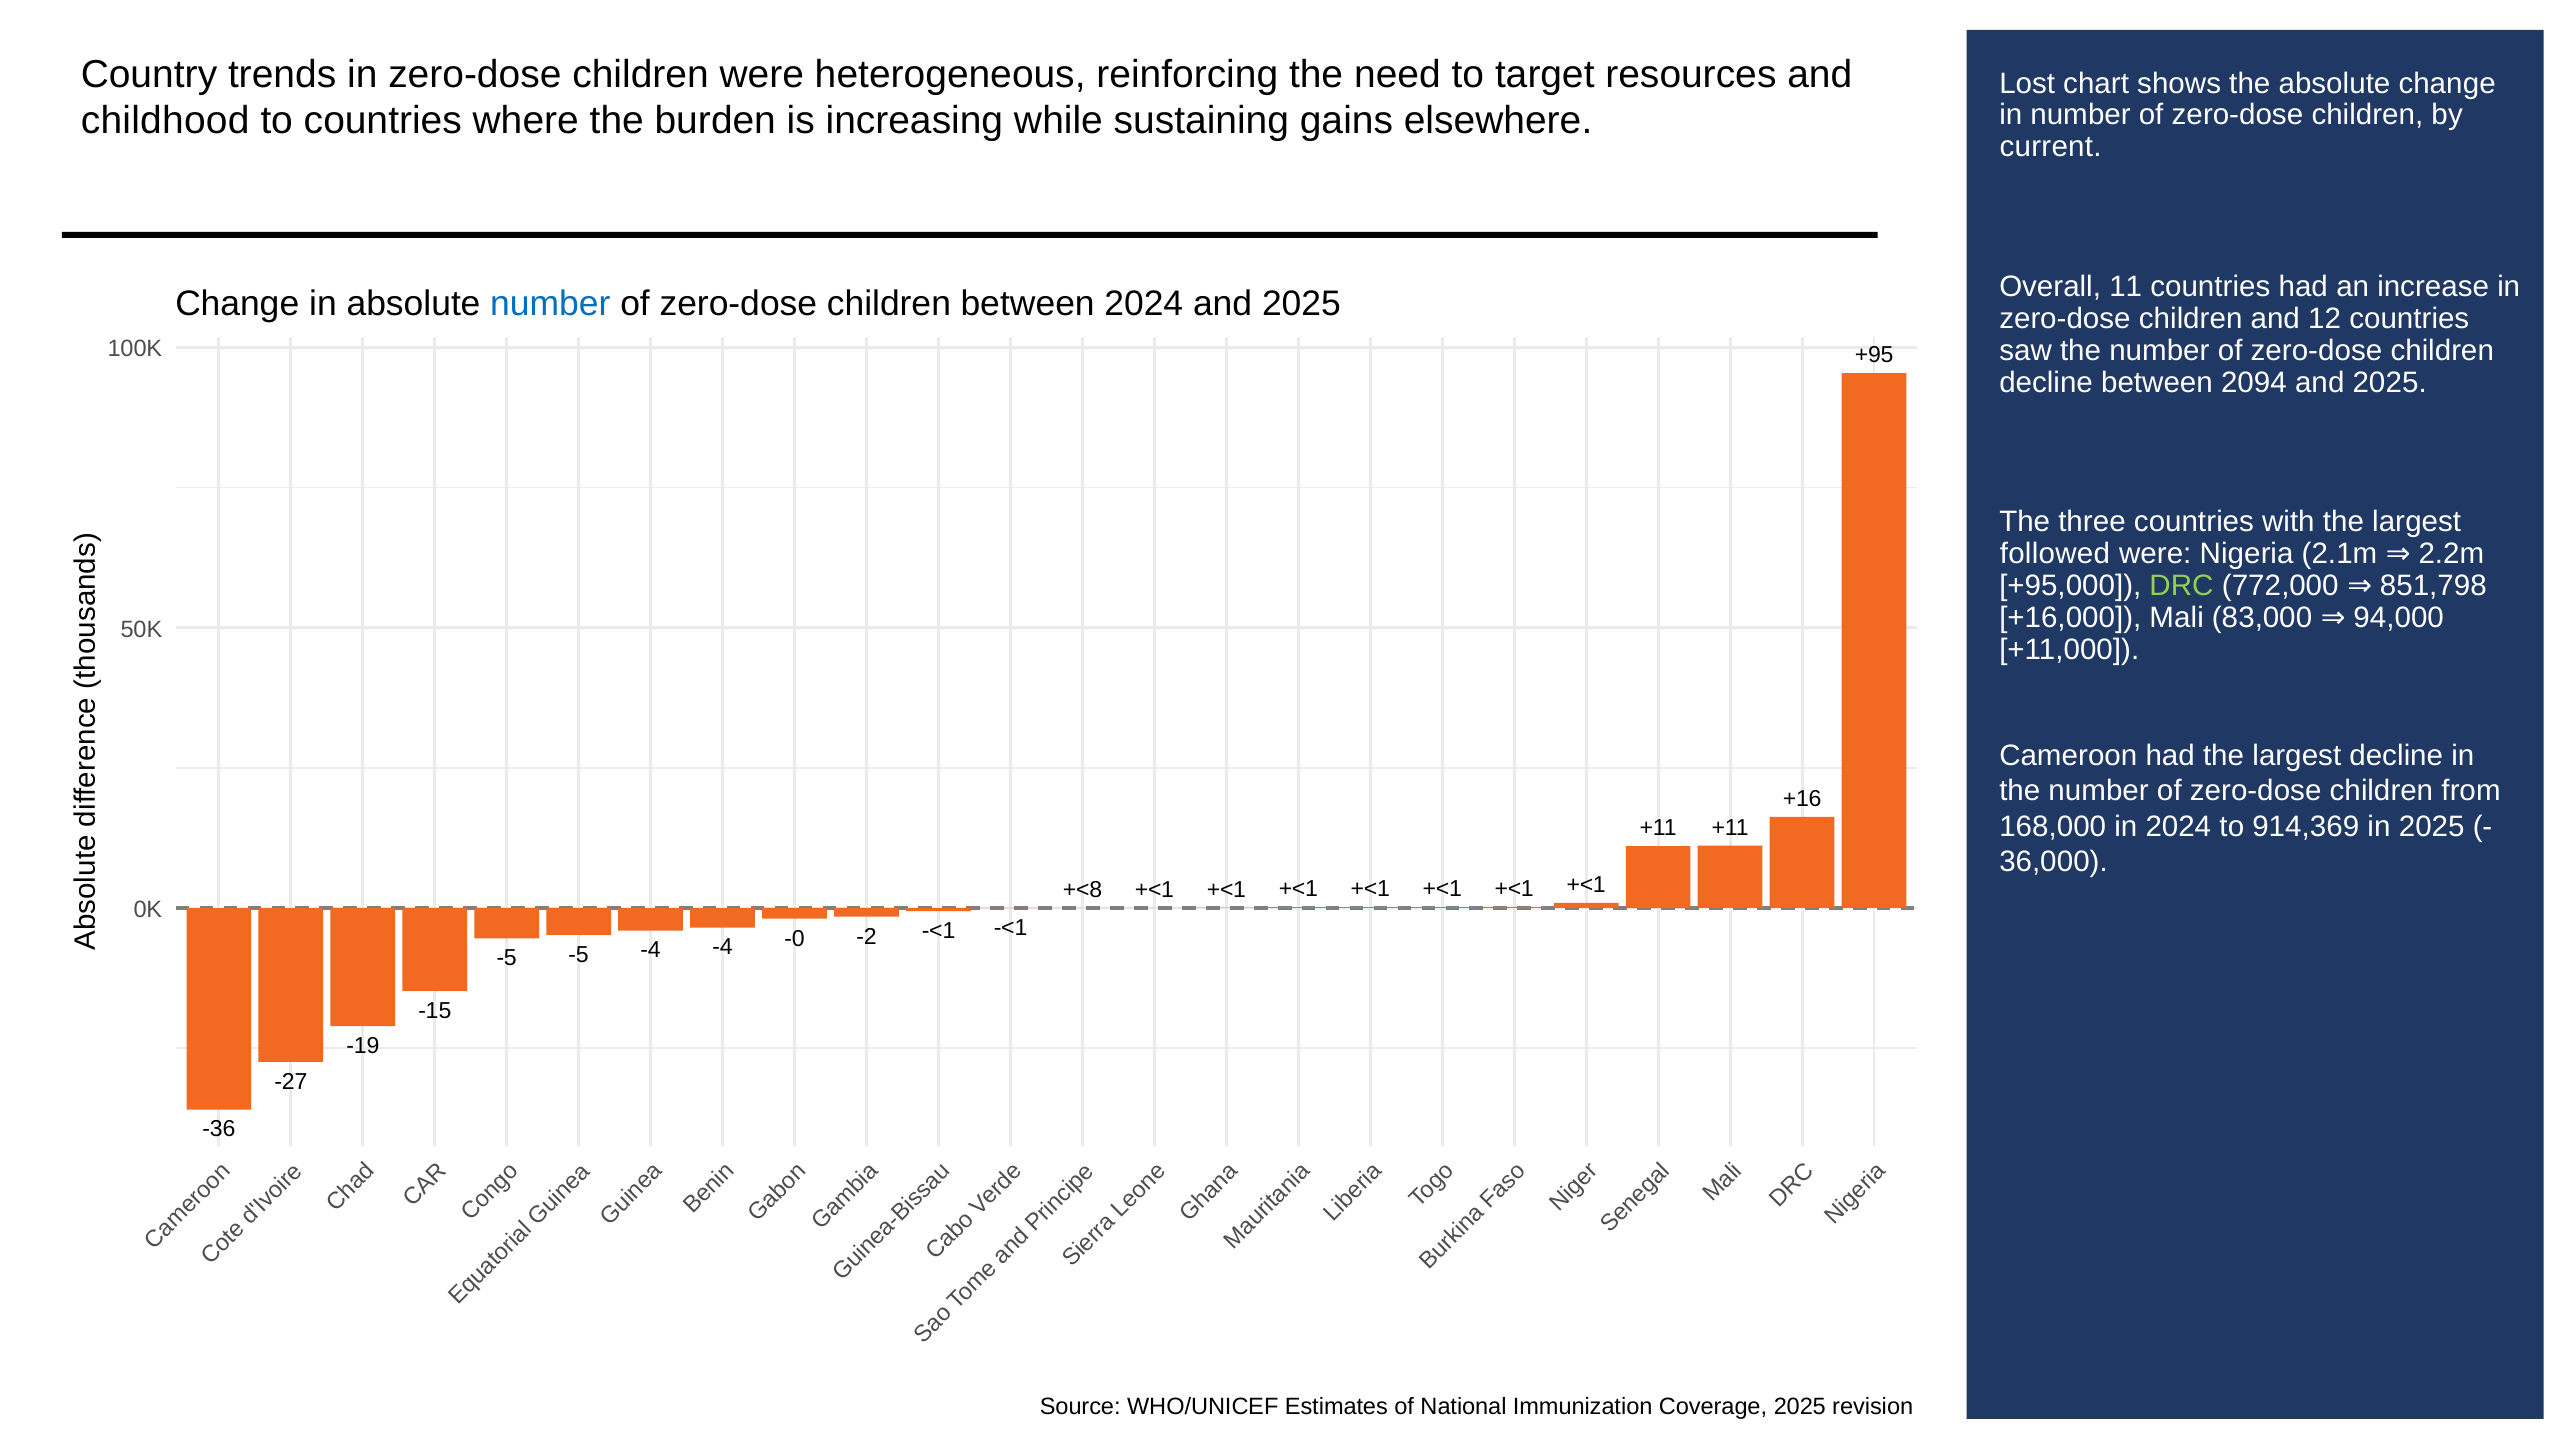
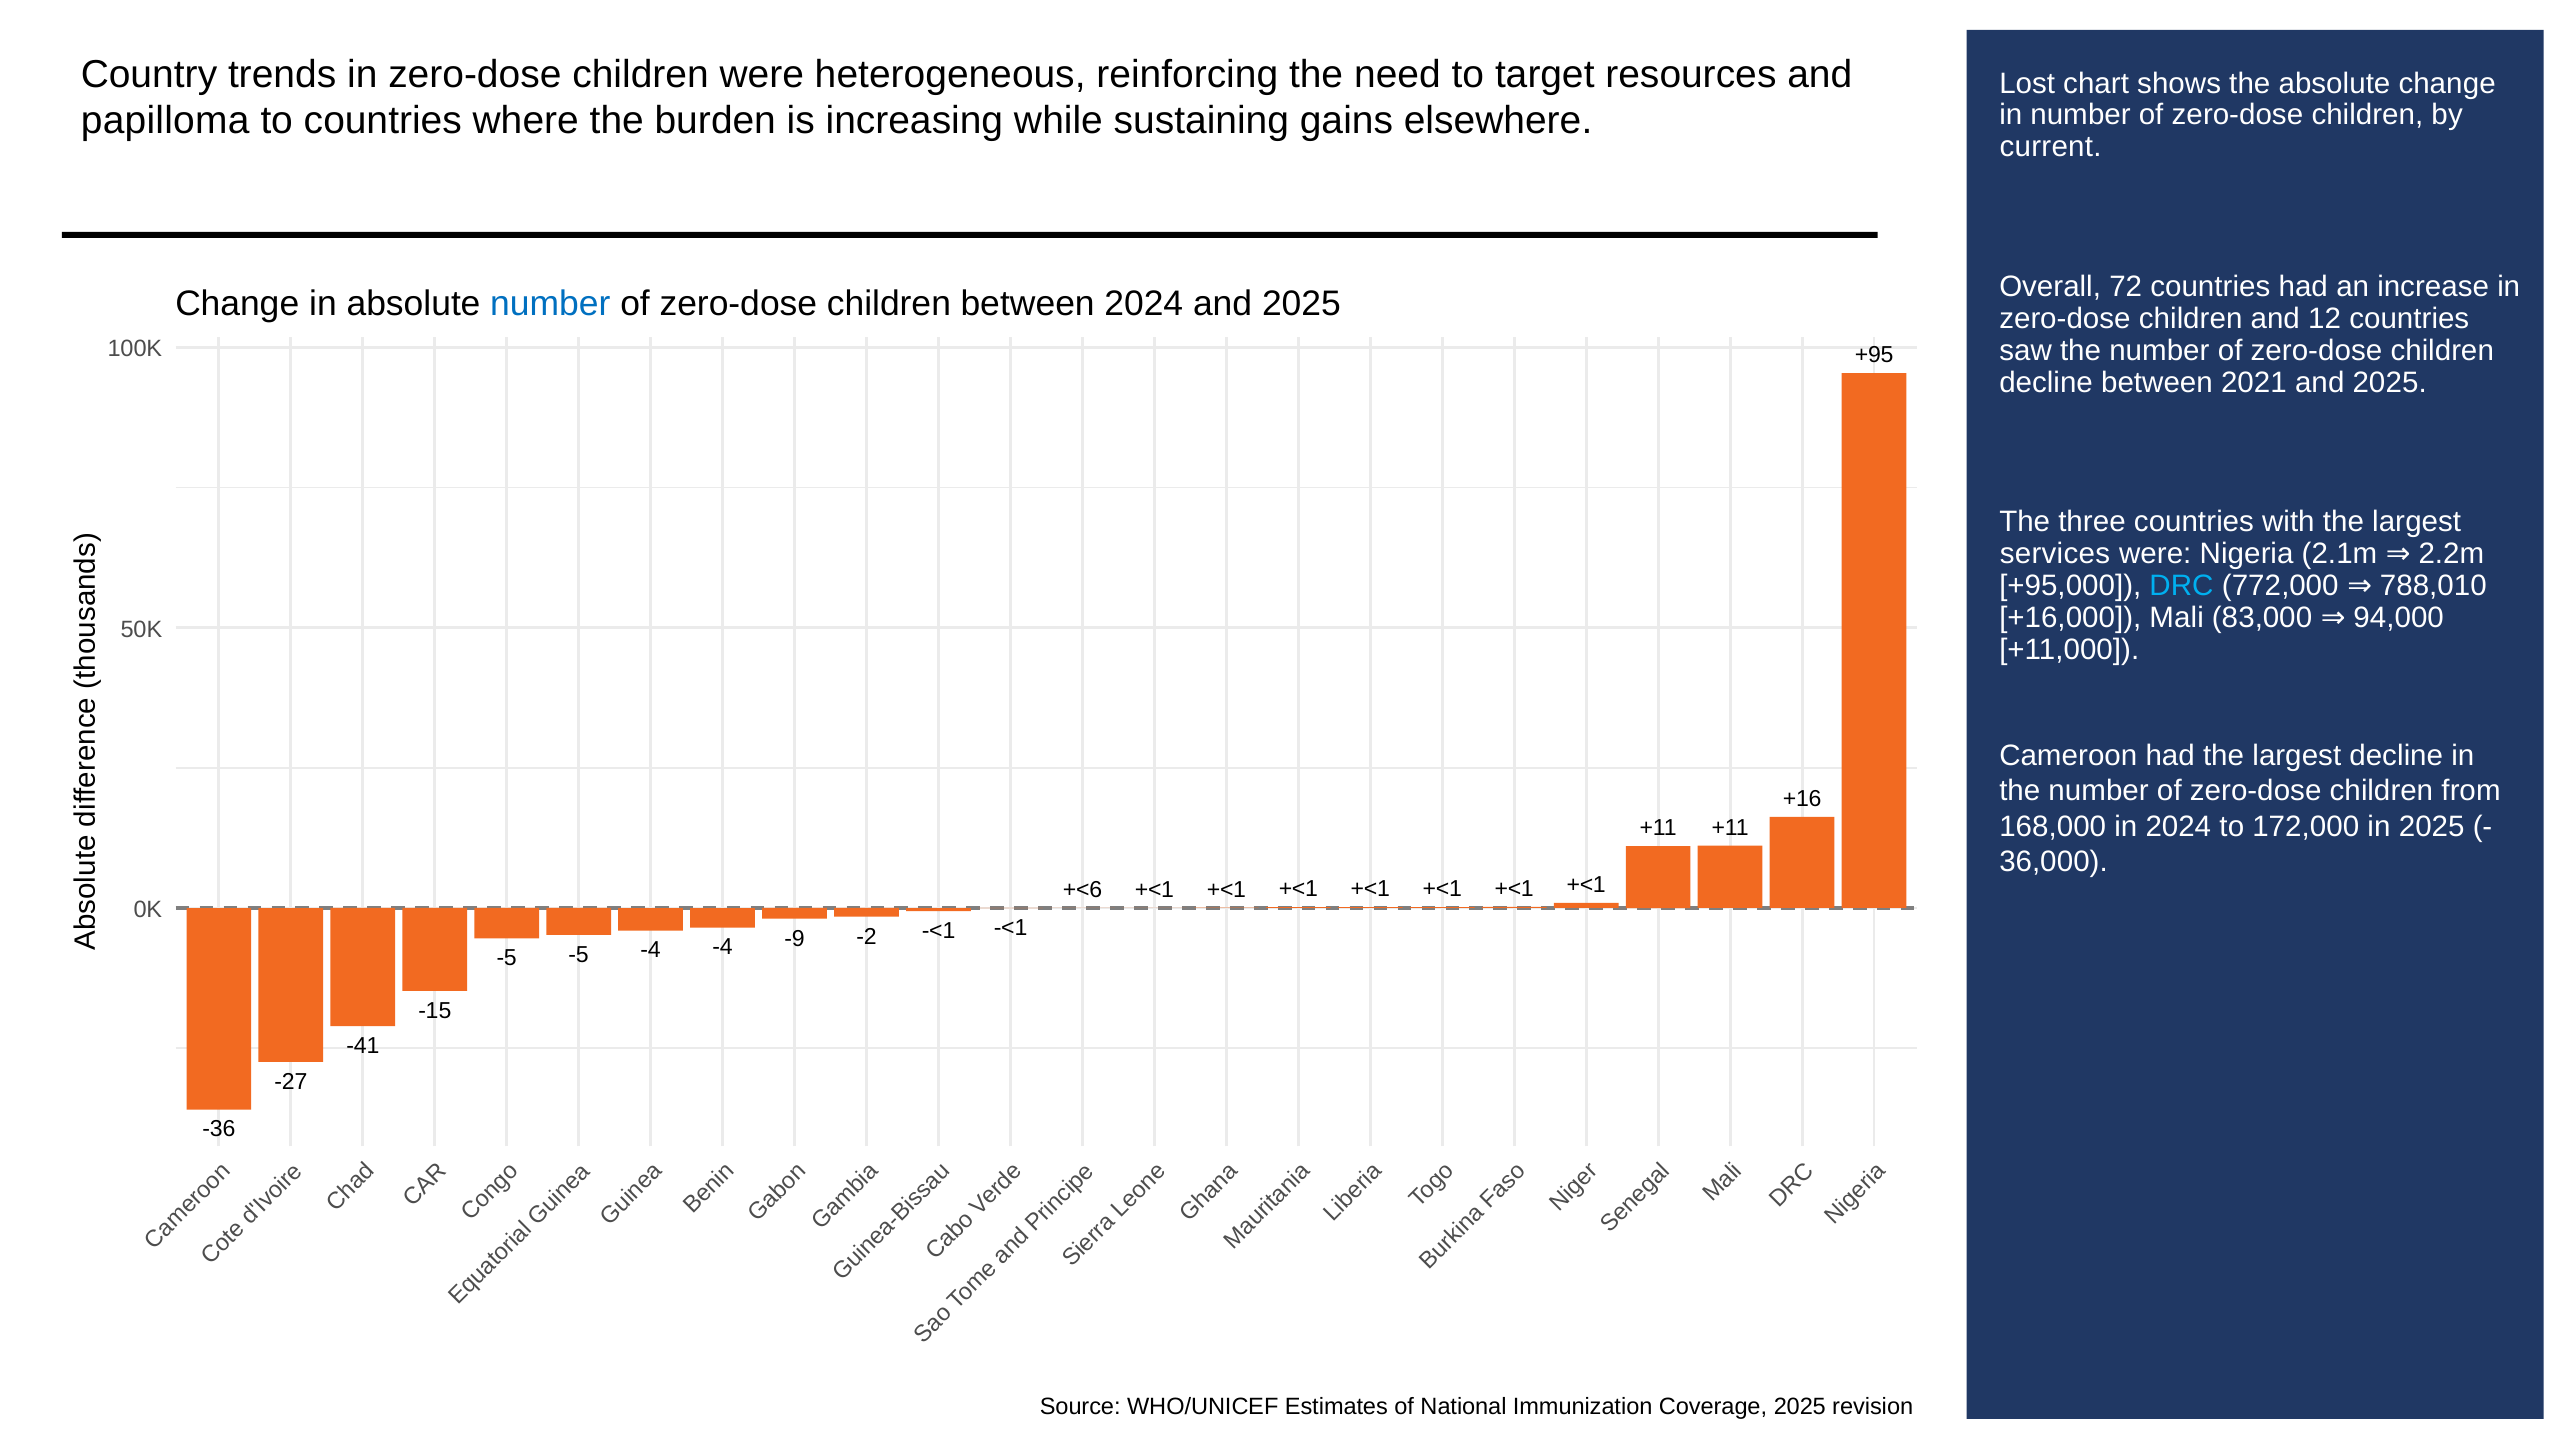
childhood: childhood -> papilloma (165, 121)
11: 11 -> 72 (2126, 287)
2094: 2094 -> 2021 (2254, 382)
followed: followed -> services (2055, 554)
DRC colour: light green -> light blue (2181, 586)
851,798: 851,798 -> 788,010 (2433, 586)
914,369: 914,369 -> 172,000 (2306, 826)
+<8: +<8 -> +<6 (1082, 890)
-0: -0 -> -9 (795, 938)
-19: -19 -> -41 (363, 1046)
